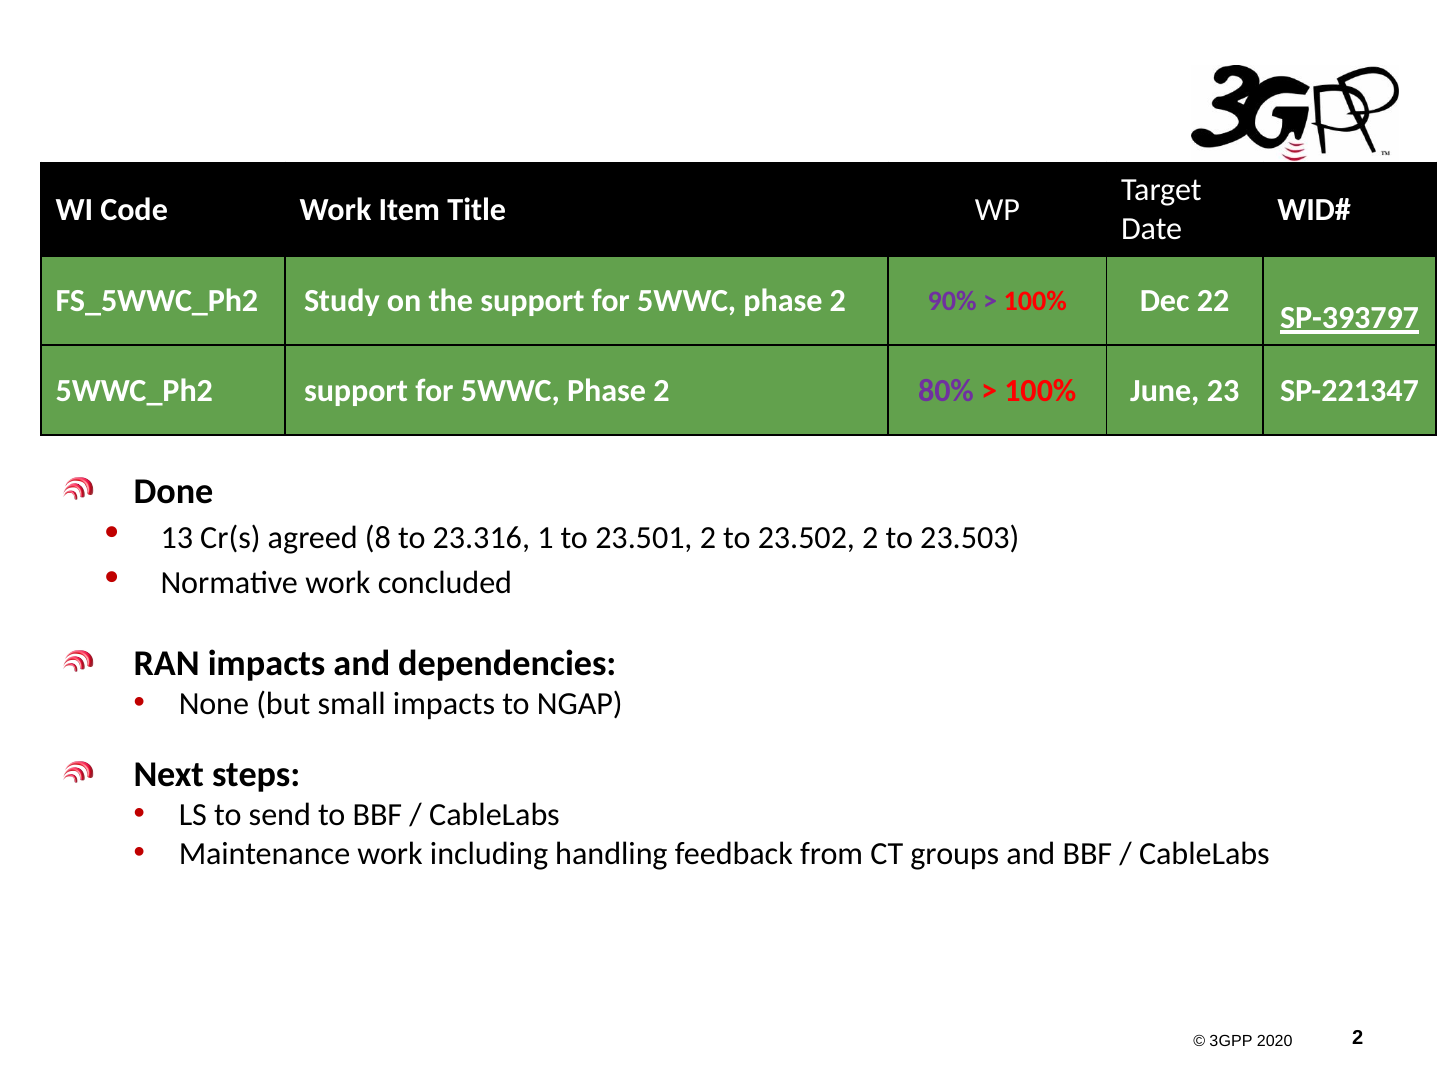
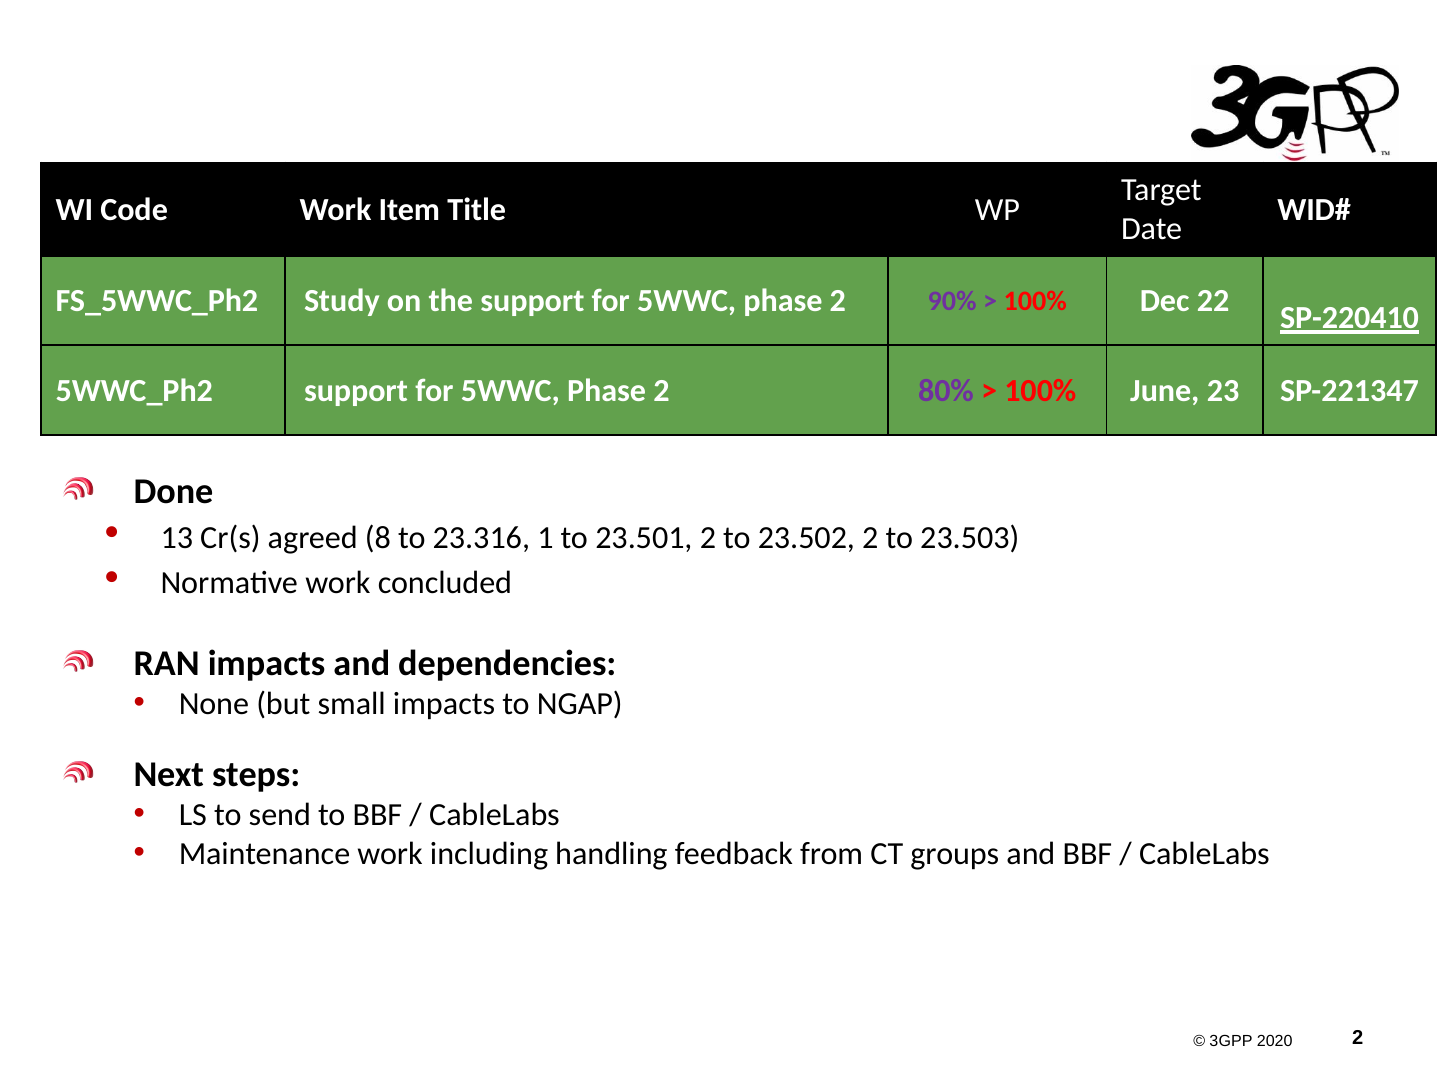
SP-393797: SP-393797 -> SP-220410 (1350, 318)
